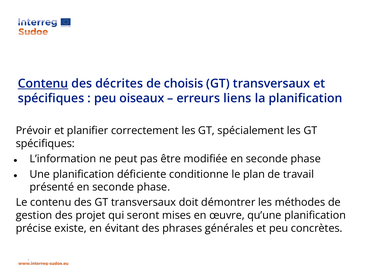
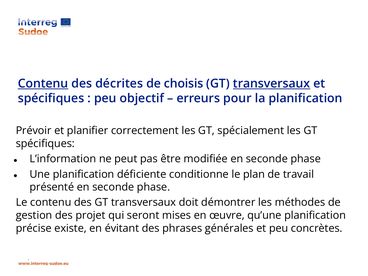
transversaux underline: none -> present (272, 84)
oiseaux: oiseaux -> objectif (142, 98)
liens: liens -> pour (237, 98)
